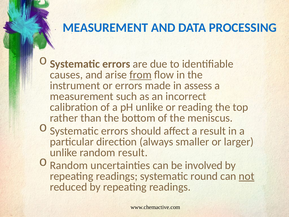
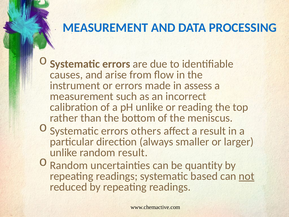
from underline: present -> none (141, 75)
should: should -> others (146, 131)
involved: involved -> quantity (204, 165)
round: round -> based (204, 176)
